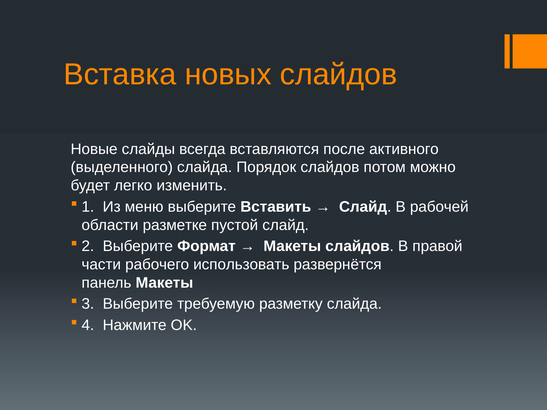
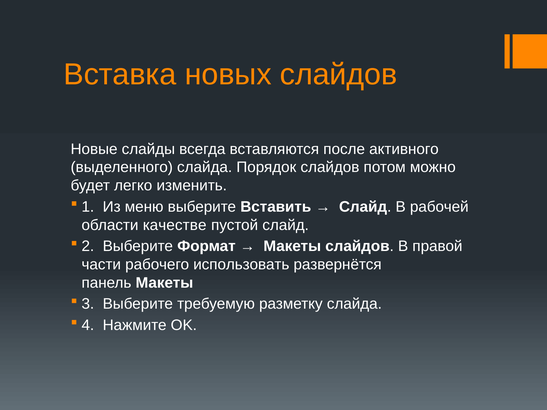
разметке: разметке -> качестве (175, 225)
